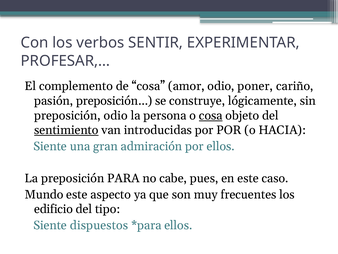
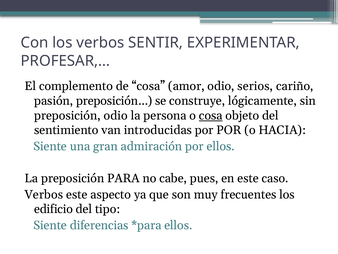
poner: poner -> serios (255, 86)
sentimiento underline: present -> none (66, 130)
Mundo: Mundo -> Verbos (44, 194)
dispuestos: dispuestos -> diferencias (99, 225)
